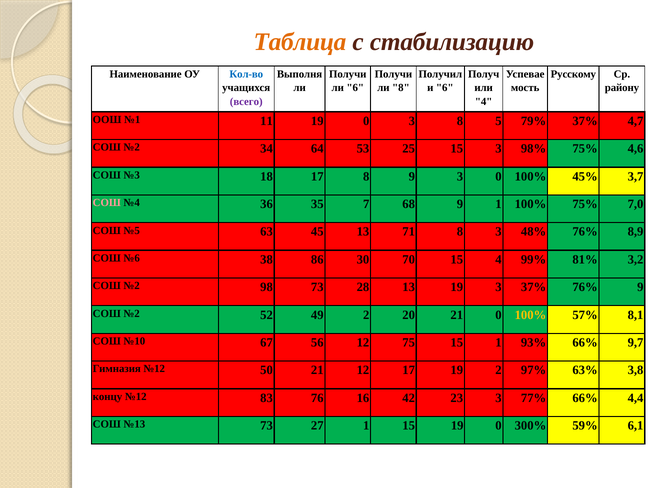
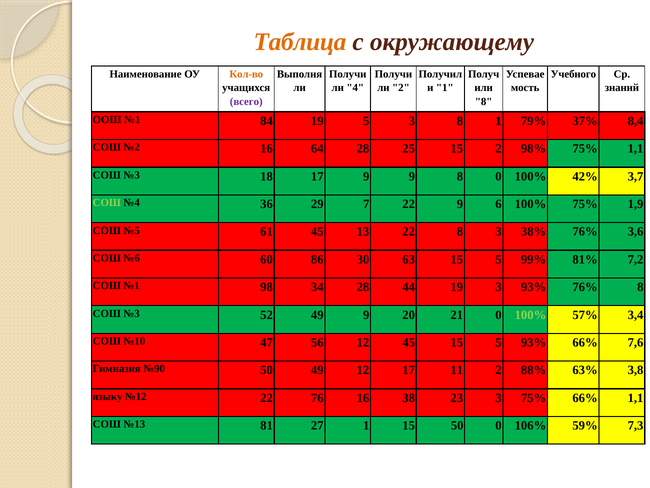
стабилизацию: стабилизацию -> окружающему (452, 42)
Кол-во colour: blue -> orange (246, 74)
Русскому: Русскому -> Учебного (573, 74)
6: 6 -> 4 (355, 88)
8: 8 -> 2 (401, 88)
6: 6 -> 1 (445, 88)
району: району -> знаний (622, 88)
4: 4 -> 8 (484, 102)
11: 11 -> 84 (267, 121)
0: 0 -> 5 (366, 121)
8 5: 5 -> 1 (498, 121)
4,7: 4,7 -> 8,4 (636, 121)
№2 34: 34 -> 16 (267, 149)
64 53: 53 -> 28 (363, 149)
15 3: 3 -> 2 (498, 149)
75% 4,6: 4,6 -> 1,1 (636, 149)
17 8: 8 -> 9 (366, 176)
9 3: 3 -> 8 (460, 176)
45%: 45% -> 42% (585, 176)
СОШ colour: pink -> light green (107, 203)
35: 35 -> 29 (317, 204)
7 68: 68 -> 22 (409, 204)
9 1: 1 -> 6 (498, 204)
7,0: 7,0 -> 1,9 (636, 204)
63: 63 -> 61 (267, 232)
13 71: 71 -> 22 (409, 232)
48%: 48% -> 38% (534, 232)
8,9: 8,9 -> 3,6 (636, 232)
38: 38 -> 60 (267, 259)
70: 70 -> 63 (409, 259)
4: 4 -> 5 (498, 259)
3,2: 3,2 -> 7,2 (636, 259)
№2: №2 -> №1 (132, 286)
98 73: 73 -> 34 (317, 287)
28 13: 13 -> 44 (409, 287)
3 37%: 37% -> 93% (534, 287)
76% 9: 9 -> 8 (640, 287)
№2: №2 -> №3 (132, 313)
49 2: 2 -> 9 (366, 315)
100% colour: yellow -> light green (530, 315)
8,1: 8,1 -> 3,4 (636, 315)
67: 67 -> 47 (267, 342)
12 75: 75 -> 45 (409, 342)
1: 1 -> 5 (498, 342)
9,7: 9,7 -> 7,6 (636, 342)
Гимназия №12: №12 -> №90 (154, 369)
50 21: 21 -> 49 (317, 370)
17 19: 19 -> 11 (457, 370)
97%: 97% -> 88% (534, 370)
концу: концу -> языку (108, 396)
№12 83: 83 -> 22 (267, 397)
42: 42 -> 38 (409, 397)
3 77%: 77% -> 75% (534, 397)
66% 4,4: 4,4 -> 1,1 (636, 397)
№13 73: 73 -> 81 (267, 425)
15 19: 19 -> 50 (457, 425)
300%: 300% -> 106% (530, 425)
6,1: 6,1 -> 7,3 (636, 425)
